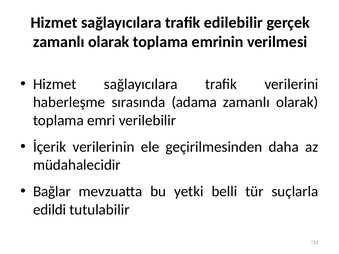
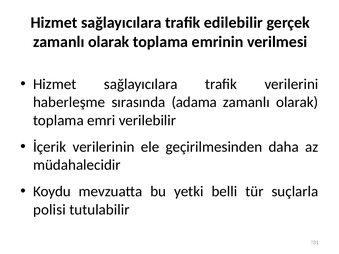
Bağlar: Bağlar -> Koydu (52, 192)
edildi: edildi -> polisi (49, 210)
